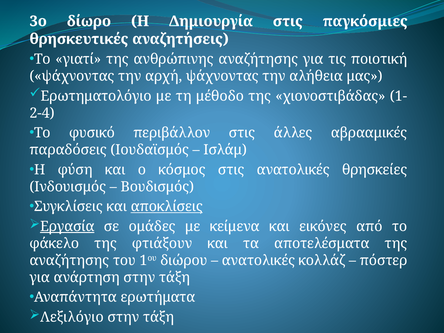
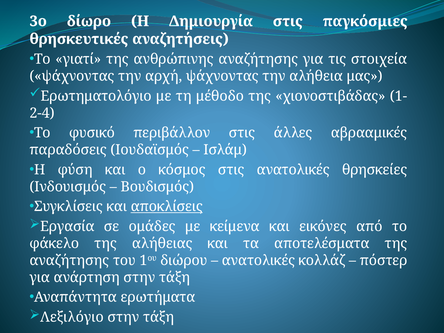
ποιοτική: ποιοτική -> στοιχεία (379, 59)
Εργασία underline: present -> none (67, 226)
φτιάξουν: φτιάξουν -> αλήθειας (162, 243)
